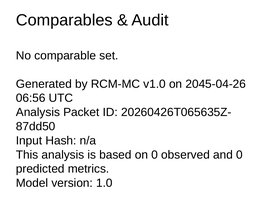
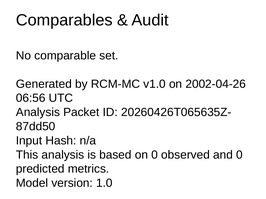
2045-04-26: 2045-04-26 -> 2002-04-26 (216, 84)
